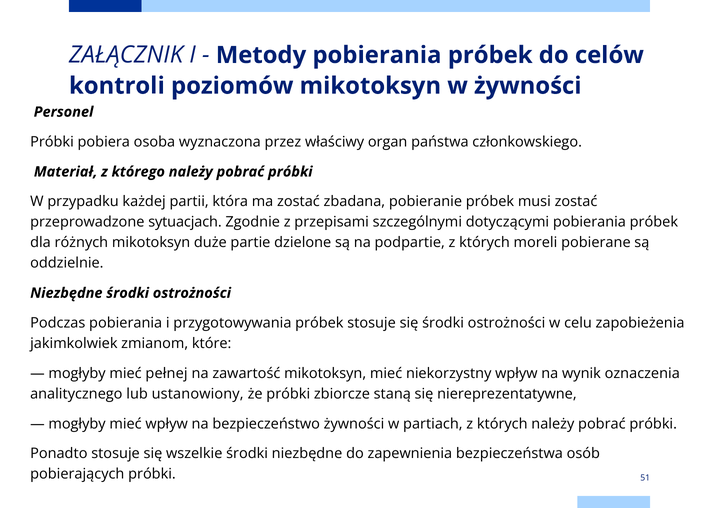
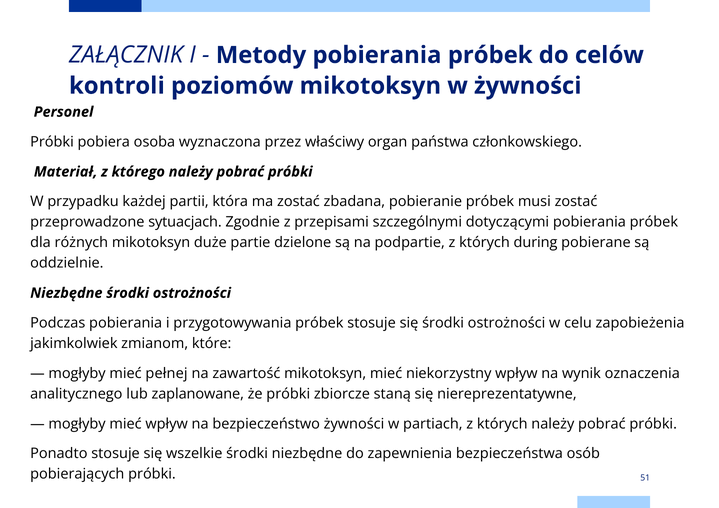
moreli: moreli -> during (536, 243)
ustanowiony: ustanowiony -> zaplanowane (198, 394)
